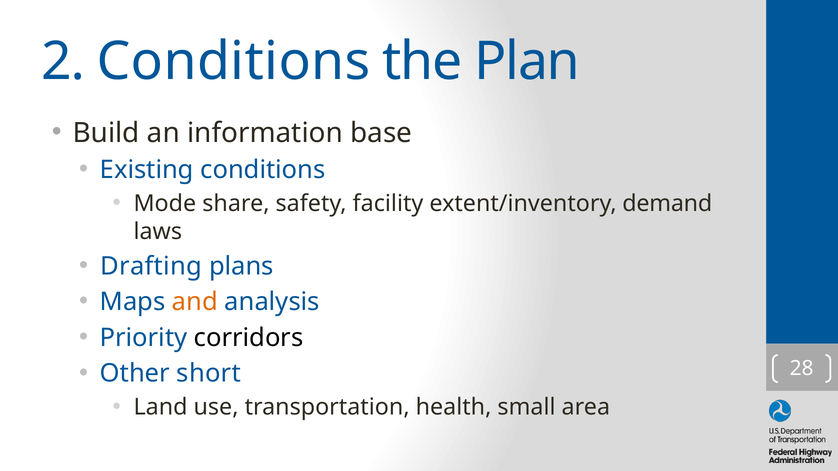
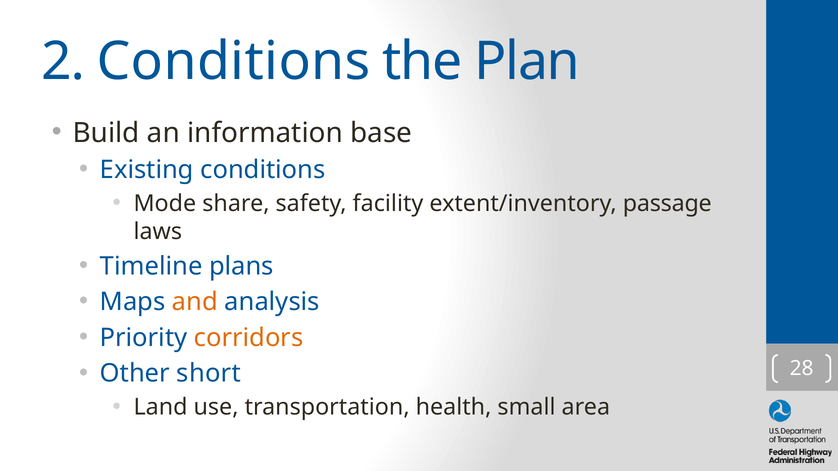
demand: demand -> passage (667, 204)
Drafting: Drafting -> Timeline (151, 266)
corridors colour: black -> orange (249, 338)
